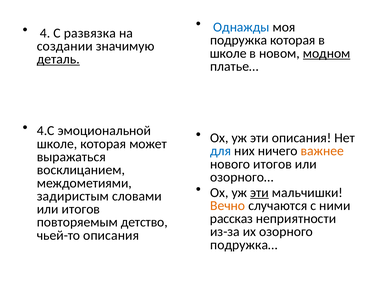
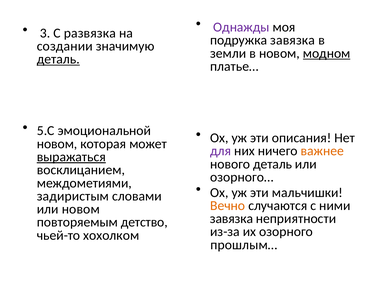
Однажды colour: blue -> purple (241, 27)
4: 4 -> 3 (45, 33)
подружка которая: которая -> завязка (293, 40)
школе: школе -> земли (228, 53)
4.С: 4.С -> 5.С (46, 131)
школе: школе -> новом (57, 144)
для colour: blue -> purple (221, 151)
выражаться underline: none -> present (71, 157)
нового итогов: итогов -> деталь (273, 164)
эти underline: present -> none (260, 193)
или итогов: итогов -> новом (81, 210)
рассказ: рассказ -> завязка (231, 219)
чьей-то описания: описания -> хохолком (111, 236)
подружка…: подружка… -> прошлым… (244, 245)
